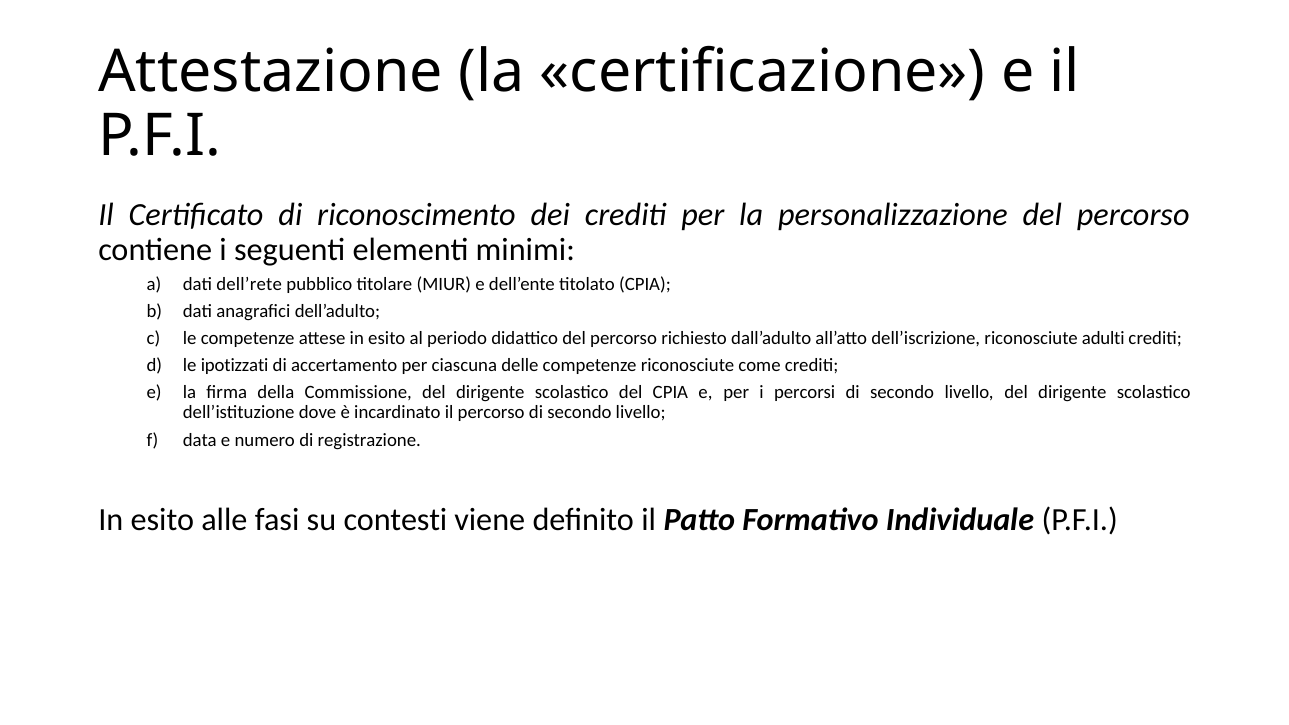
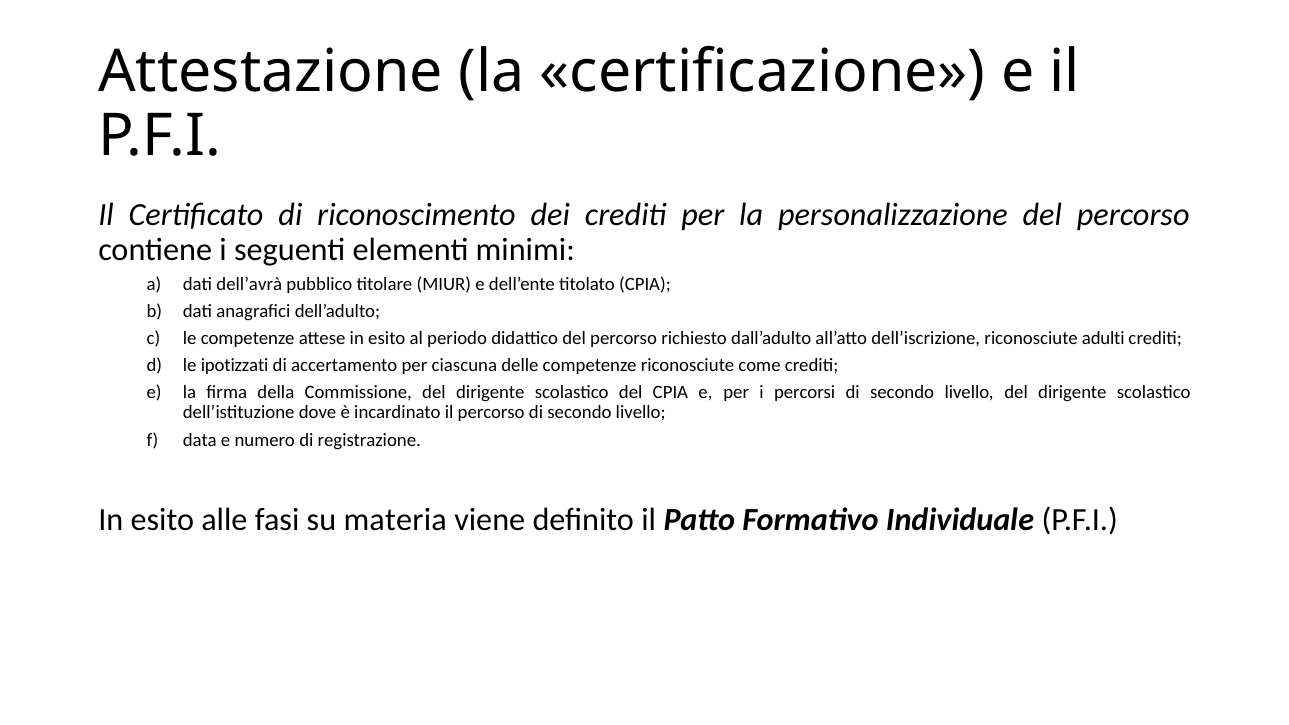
dell’rete: dell’rete -> dell’avrà (249, 284)
contesti: contesti -> materia (395, 520)
